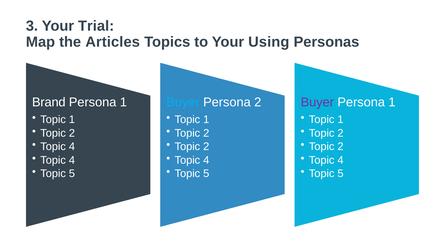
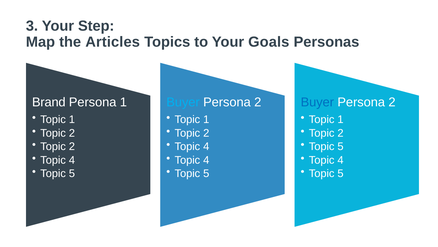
Trial: Trial -> Step (96, 26)
Using: Using -> Goals (269, 42)
Buyer colour: purple -> blue (317, 102)
1: 1 -> 2 (392, 102)
4: 4 -> 2 (72, 146)
2: 2 -> 4 (206, 146)
2: 2 -> 5 (341, 146)
